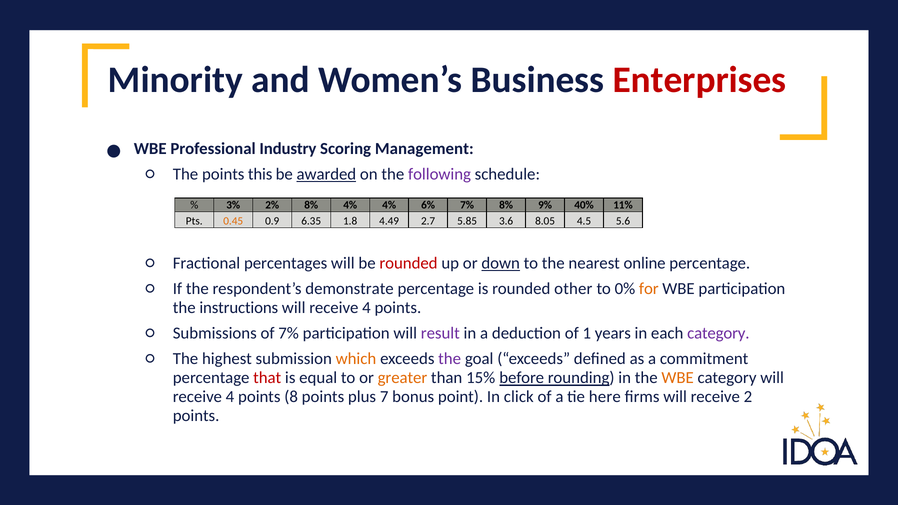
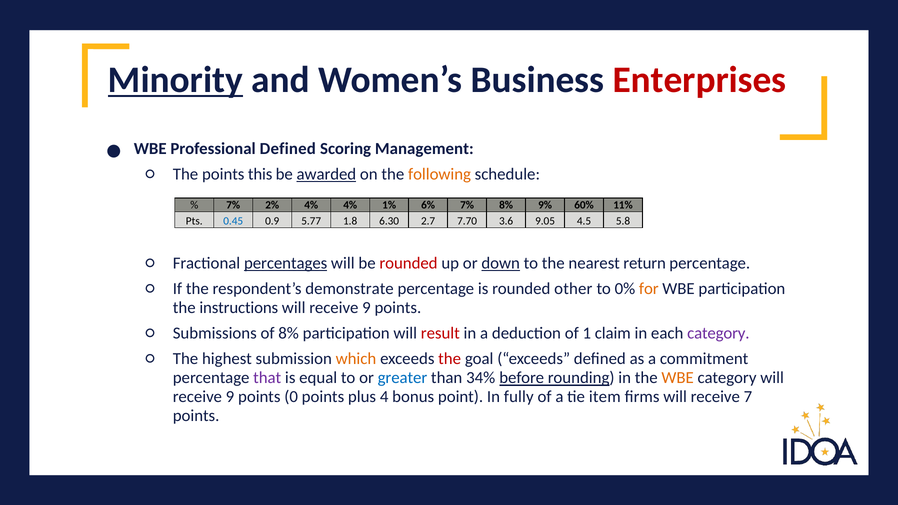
Minority underline: none -> present (175, 80)
Professional Industry: Industry -> Defined (288, 149)
following colour: purple -> orange (440, 174)
3%: 3% -> 7% (233, 205)
2% 8%: 8% -> 4% (311, 205)
4% 4%: 4% -> 1% (389, 205)
40%: 40% -> 60% (584, 205)
0.45 colour: orange -> blue (233, 221)
6.35: 6.35 -> 5.77 (311, 221)
4.49: 4.49 -> 6.30 (389, 221)
5.85: 5.85 -> 7.70 (467, 221)
8.05: 8.05 -> 9.05 (545, 221)
5.6: 5.6 -> 5.8 (623, 221)
percentages underline: none -> present (286, 263)
online: online -> return (645, 263)
4: 4 -> 9 (366, 308)
of 7%: 7% -> 8% (289, 333)
result colour: purple -> red (440, 333)
years: years -> claim (613, 333)
the colour: purple -> red (450, 359)
that colour: red -> purple (267, 378)
greater colour: orange -> blue (402, 378)
15%: 15% -> 34% (481, 378)
4: 4 -> 9 (230, 397)
8: 8 -> 0 (291, 397)
7: 7 -> 4 (384, 397)
click: click -> fully (519, 397)
here: here -> item (605, 397)
2: 2 -> 7 (748, 397)
